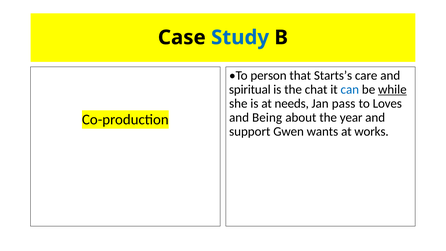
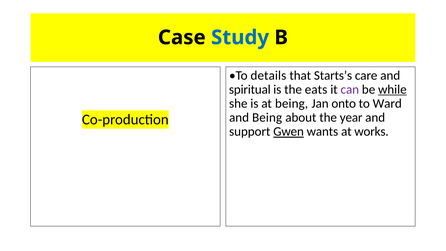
person: person -> details (268, 75)
chat: chat -> eats (316, 89)
can colour: blue -> purple (350, 89)
at needs: needs -> being (292, 103)
pass: pass -> onto (344, 103)
Loves: Loves -> Ward (387, 103)
Gwen underline: none -> present (289, 131)
